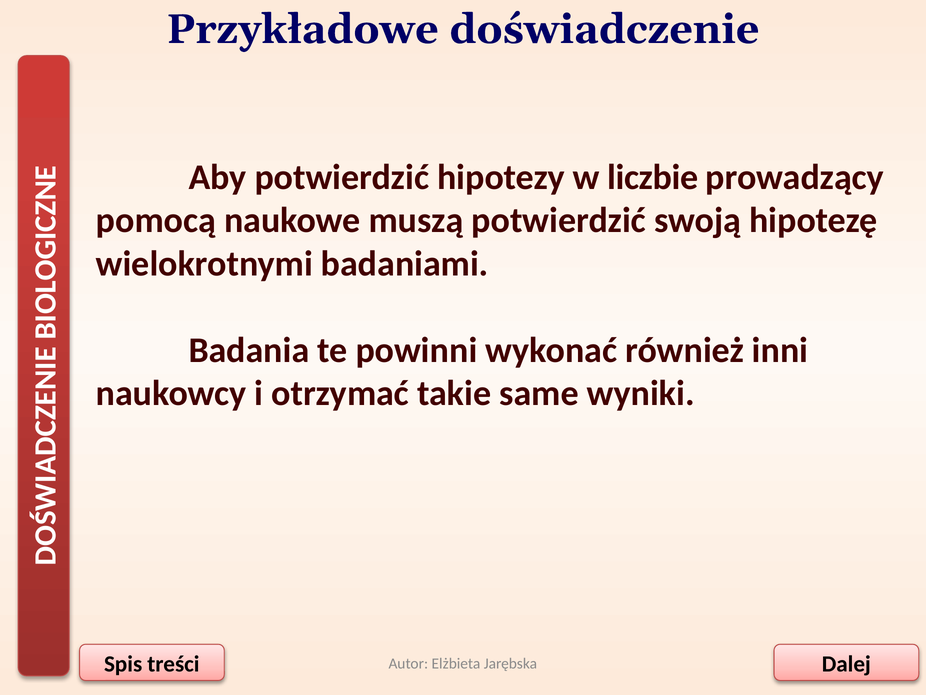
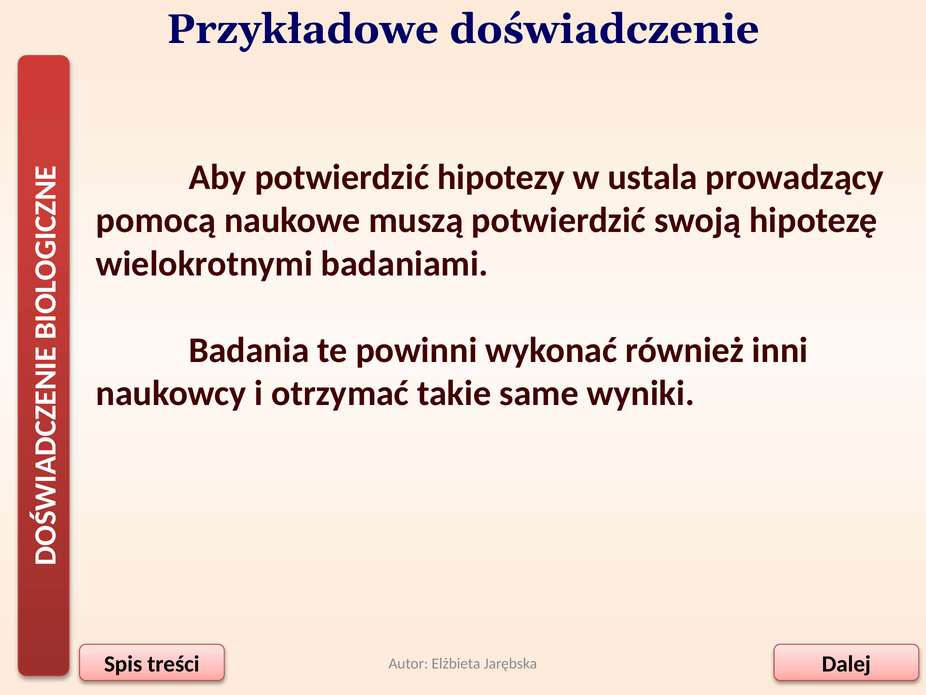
liczbie: liczbie -> ustala (653, 177)
